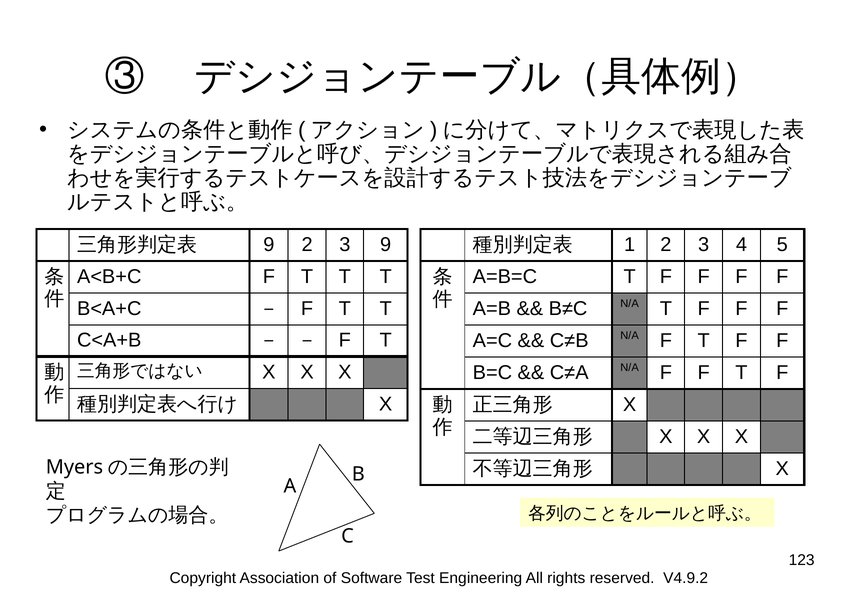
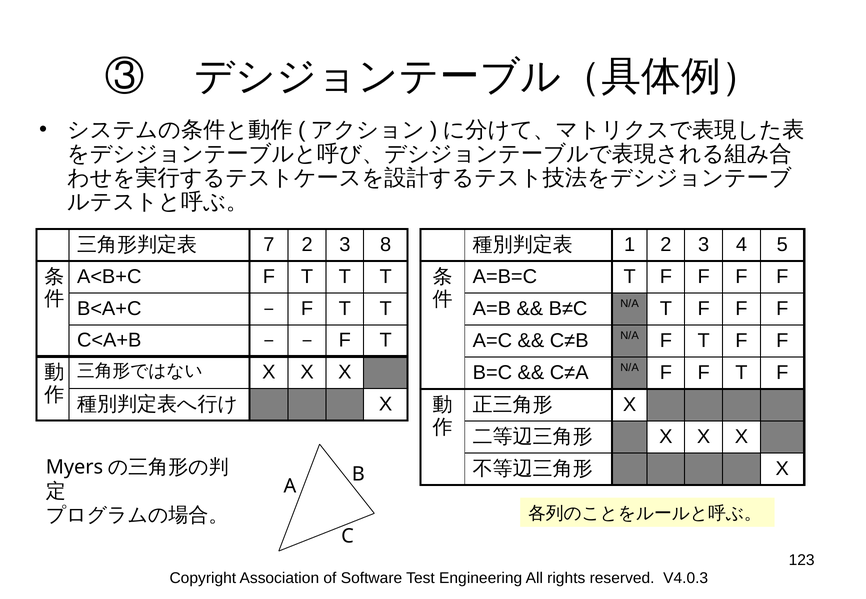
9: 9 -> 7 (269, 245)
3 9: 9 -> 8 (386, 245)
V4.9.2: V4.9.2 -> V4.0.3 (686, 579)
